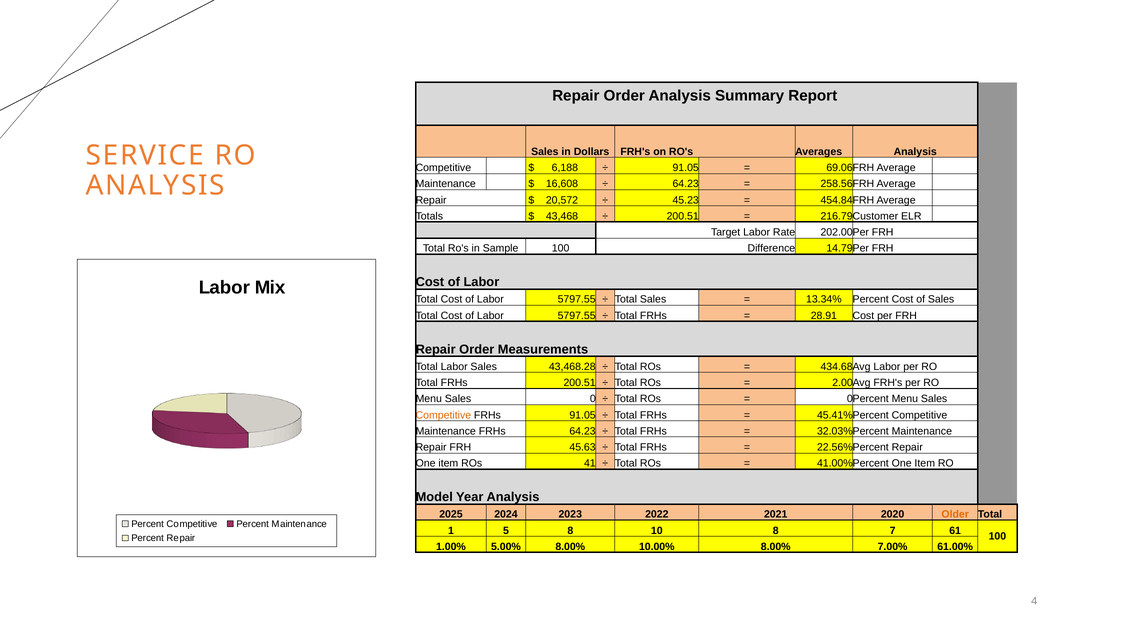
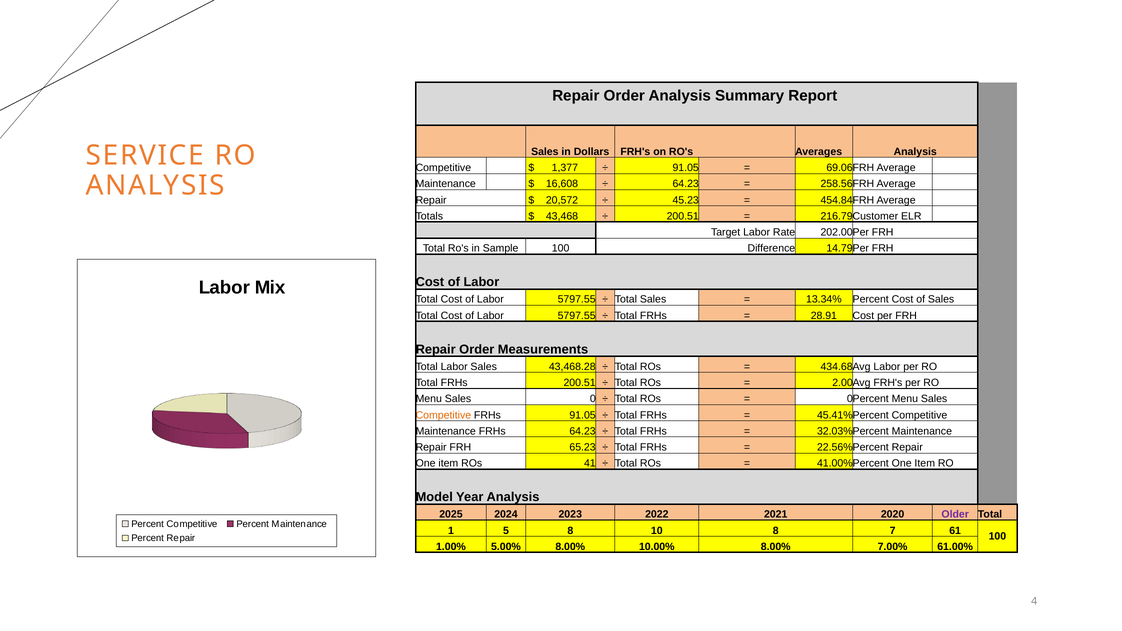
6,188: 6,188 -> 1,377 (565, 168)
45.63: 45.63 -> 65.23 (583, 447)
Older colour: orange -> purple (955, 515)
